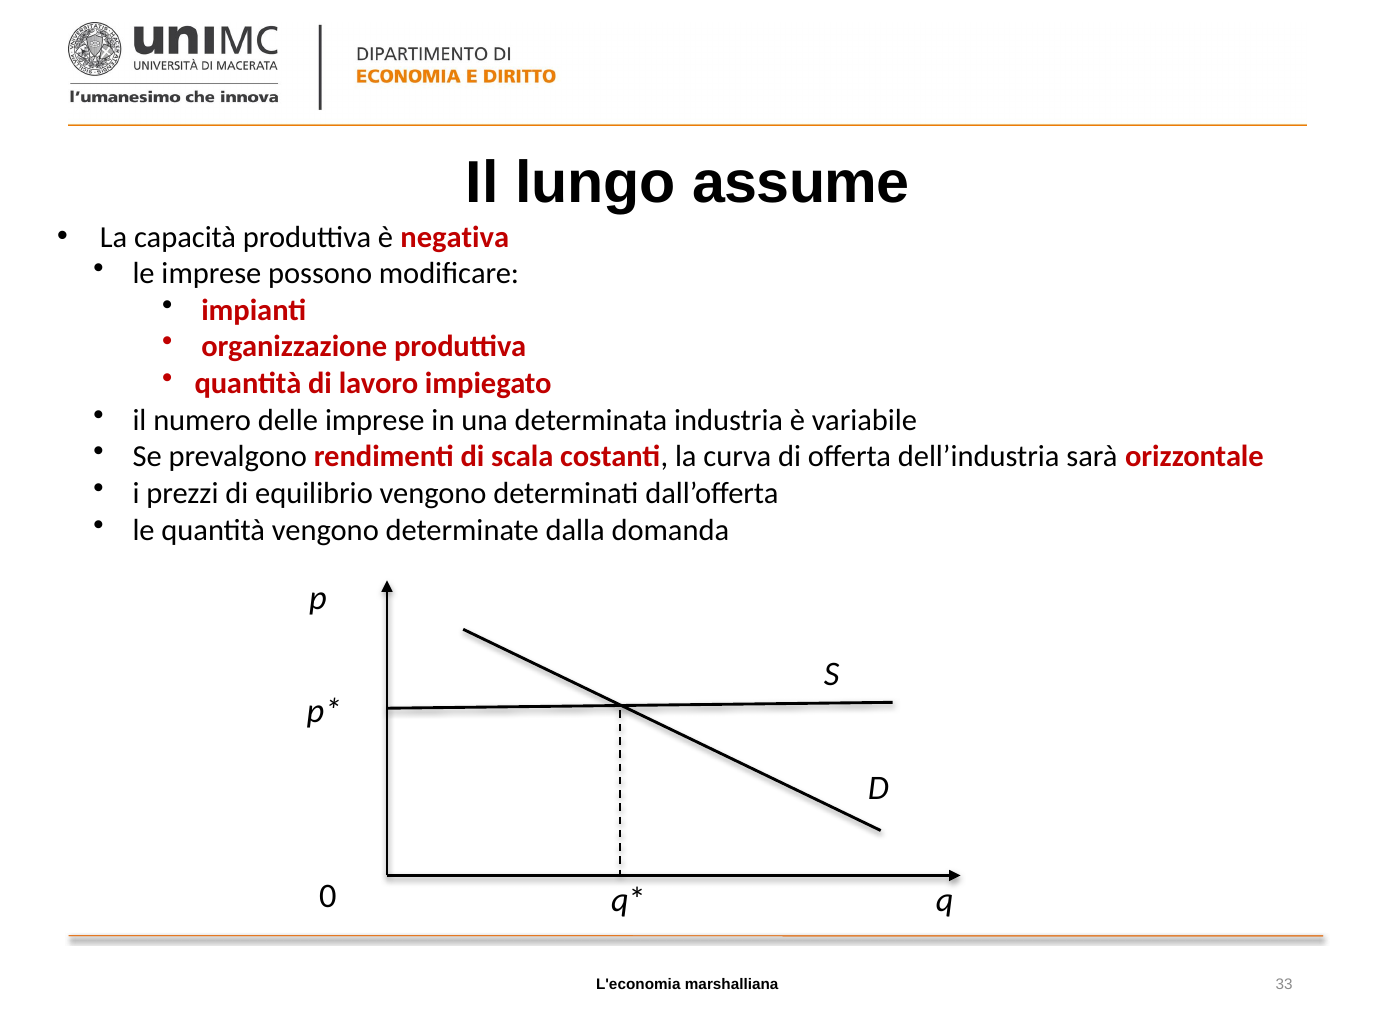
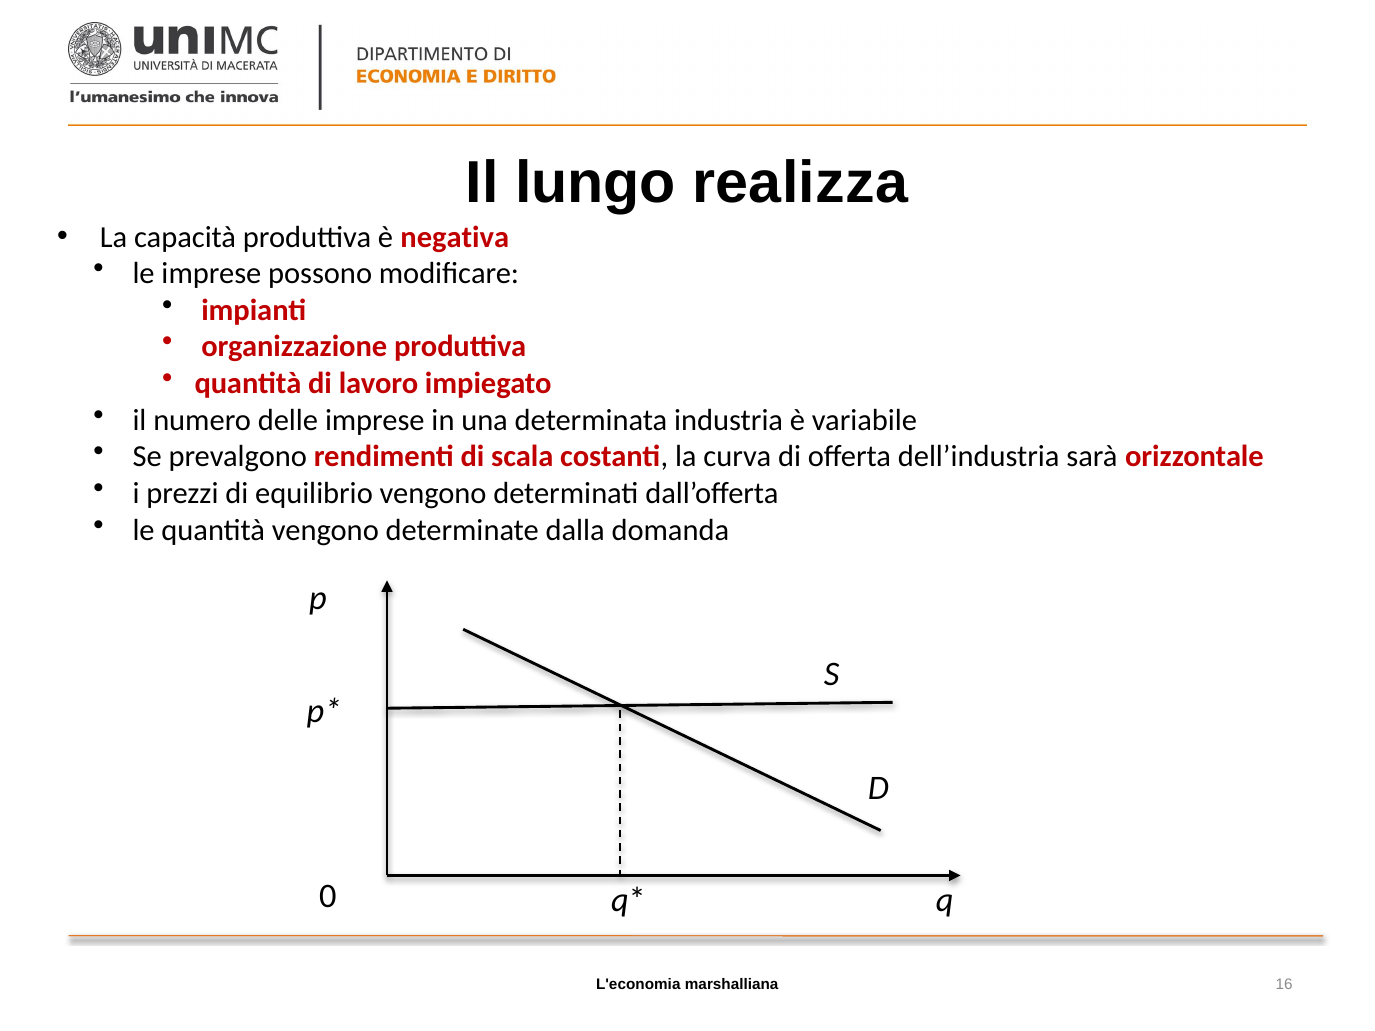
assume: assume -> realizza (800, 183)
33: 33 -> 16 (1284, 984)
